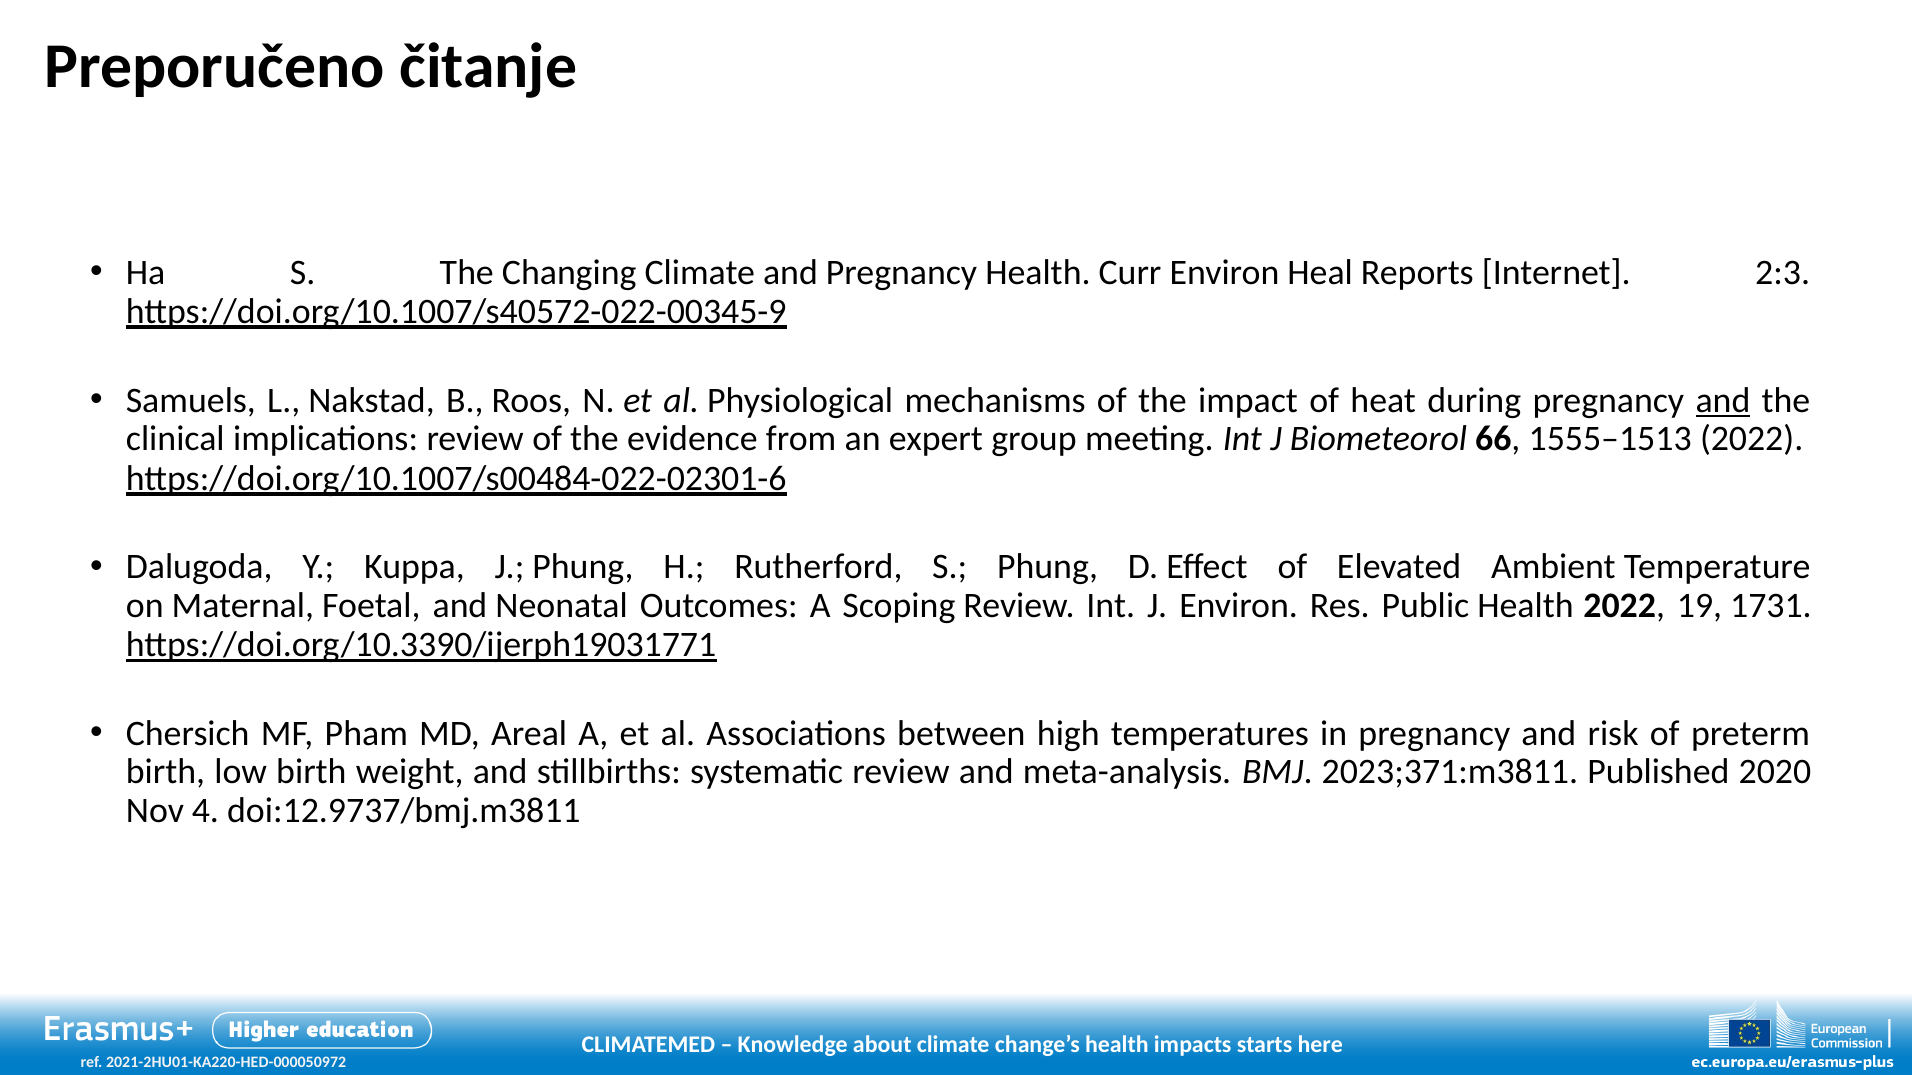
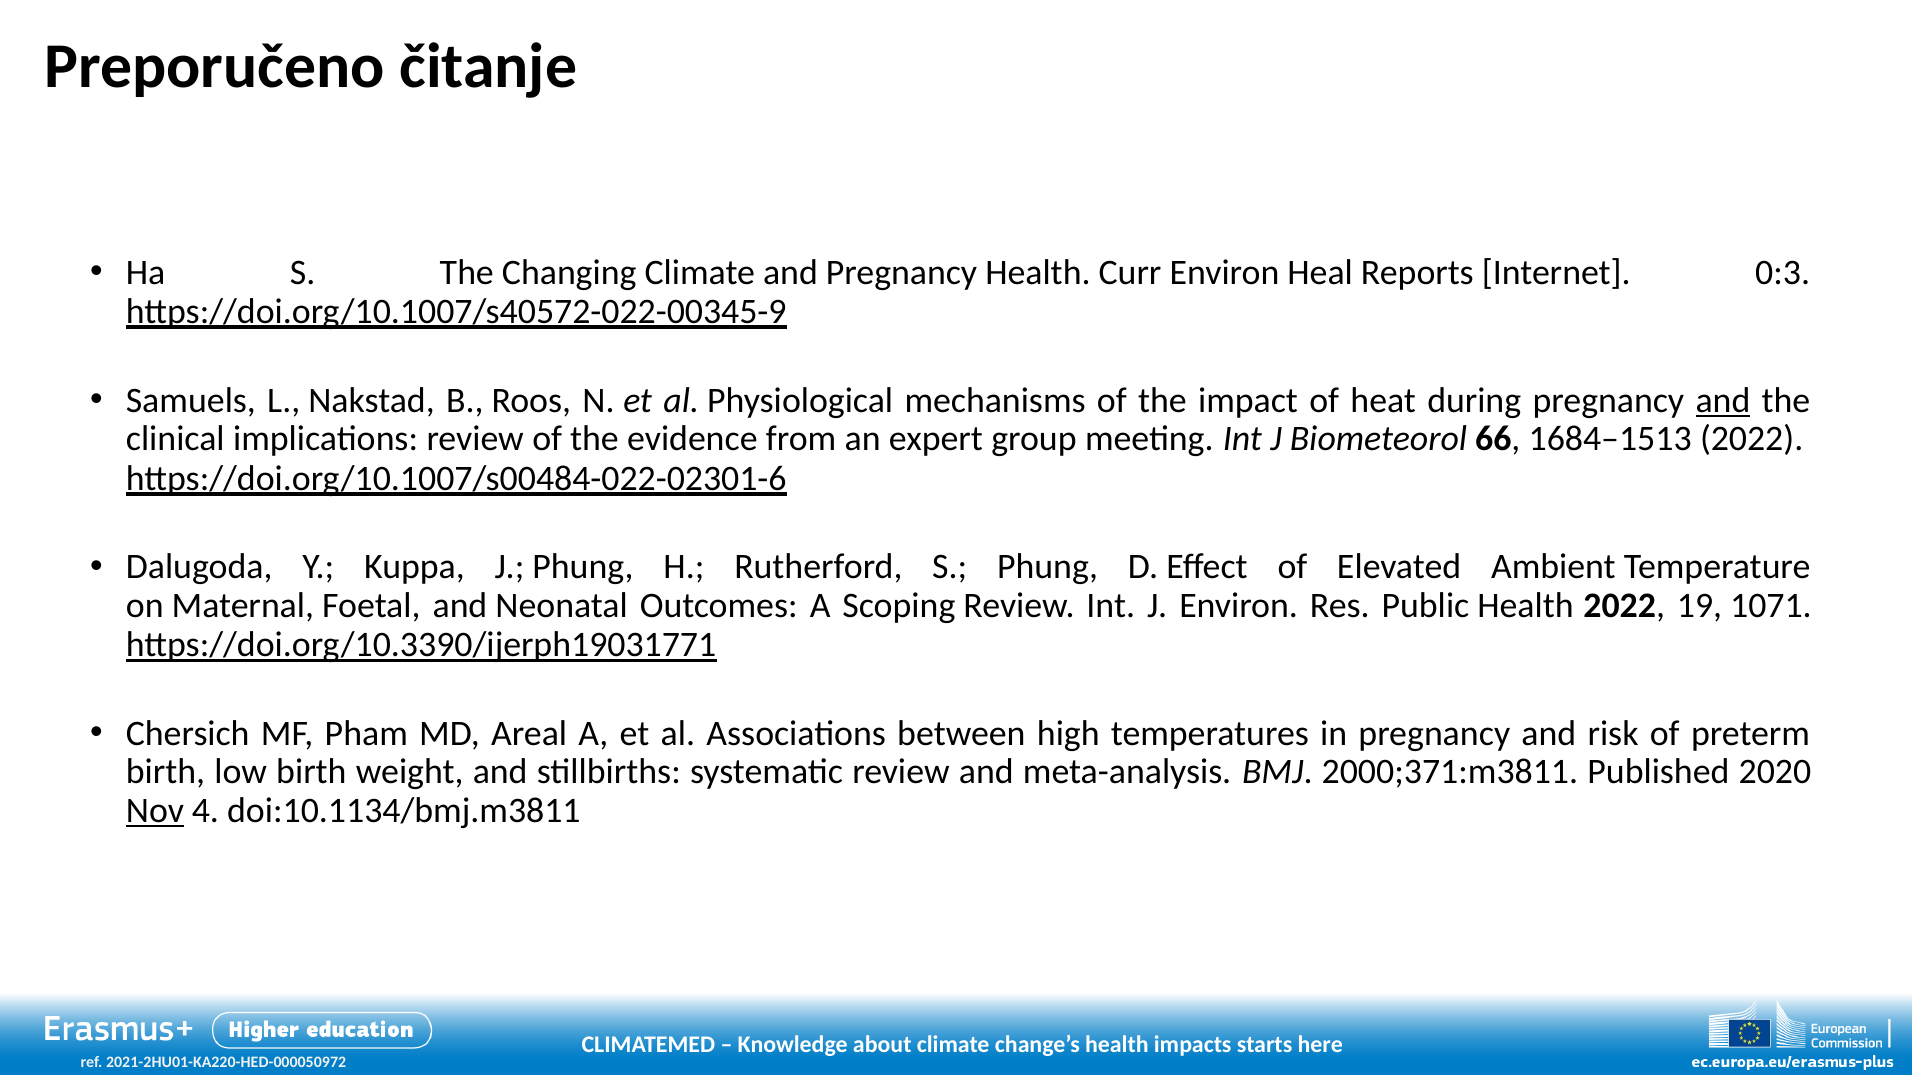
2:3: 2:3 -> 0:3 (1783, 273)
1555–1513: 1555–1513 -> 1684–1513 (1610, 439)
1731: 1731 -> 1071 (1771, 606)
2023;371:m3811: 2023;371:m3811 -> 2000;371:m3811 (1450, 773)
Nov underline: none -> present (155, 811)
doi:12.9737/bmj.m3811: doi:12.9737/bmj.m3811 -> doi:10.1134/bmj.m3811 (404, 811)
